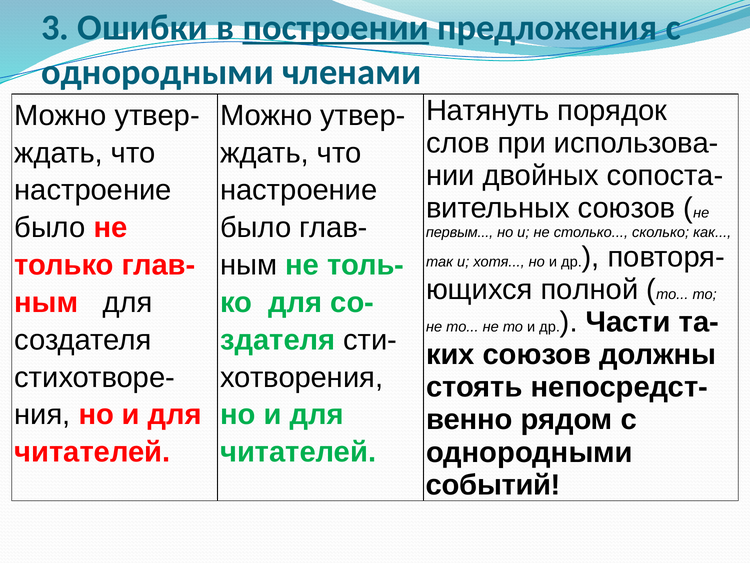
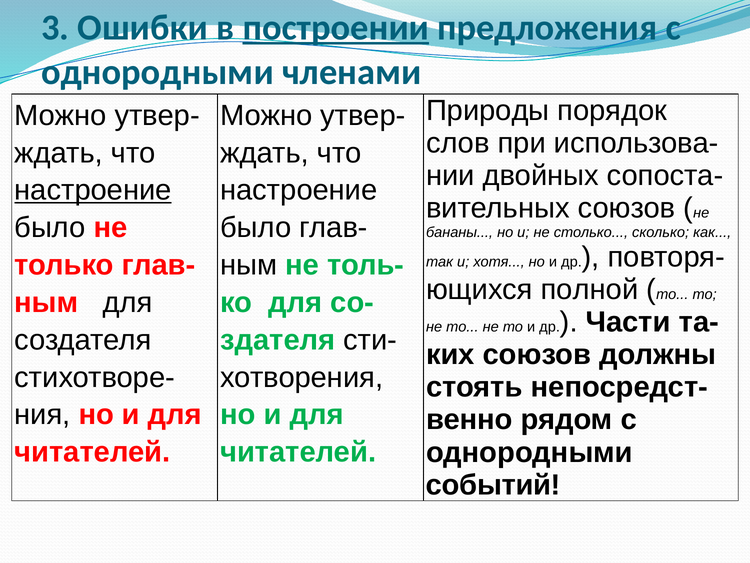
Натянуть: Натянуть -> Природы (488, 110)
настроение underline: none -> present (93, 190)
первым: первым -> бананы (460, 232)
